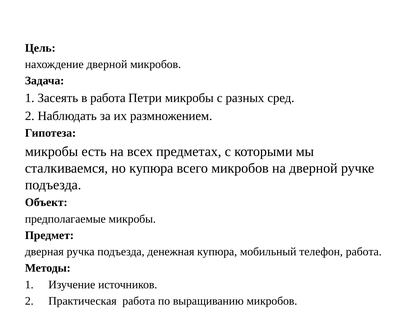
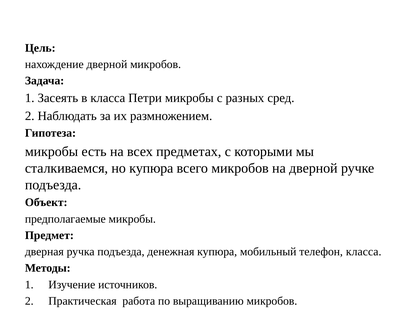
в работа: работа -> класса (108, 98)
телефон работа: работа -> класса (364, 252)
